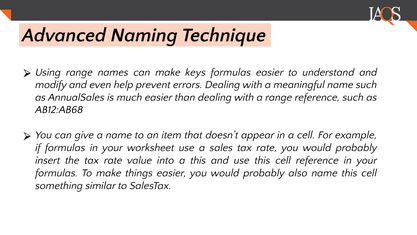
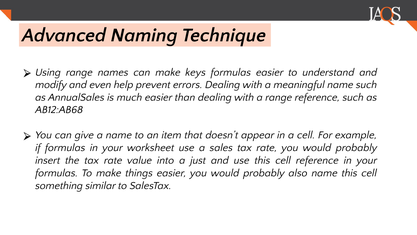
a this: this -> just (198, 160)
